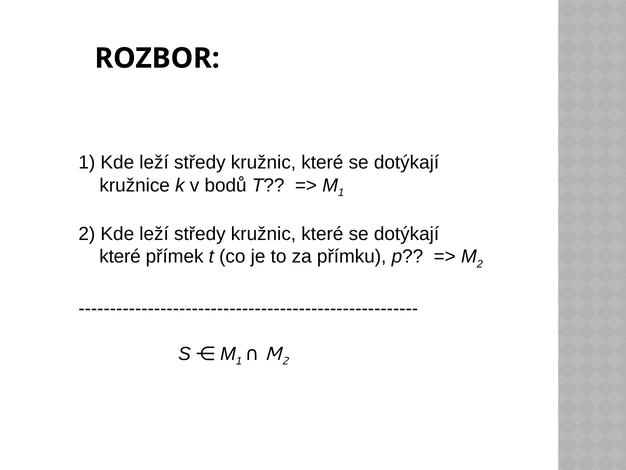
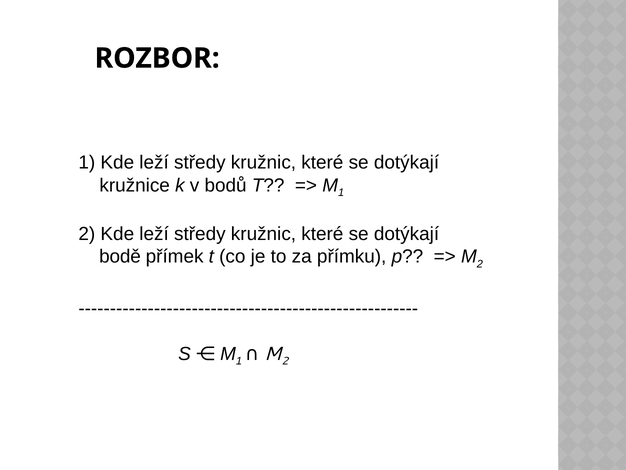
které: které -> bodě (120, 256)
